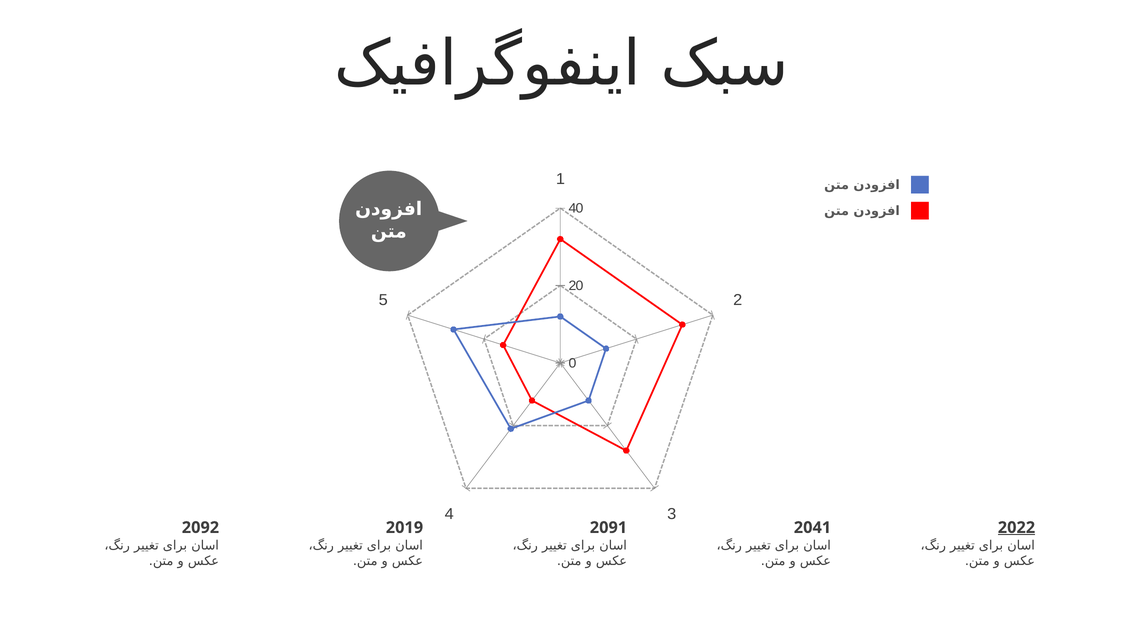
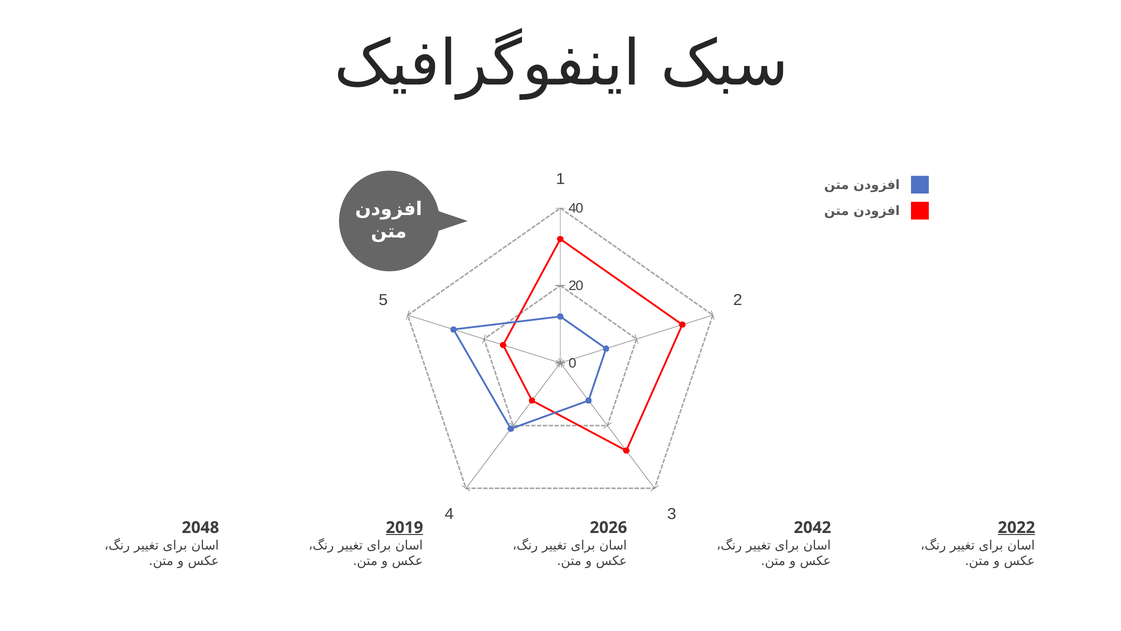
2092: 2092 -> 2048 (200, 527)
2019 underline: none -> present (404, 527)
2091: 2091 -> 2026 (608, 527)
2041: 2041 -> 2042 (812, 527)
